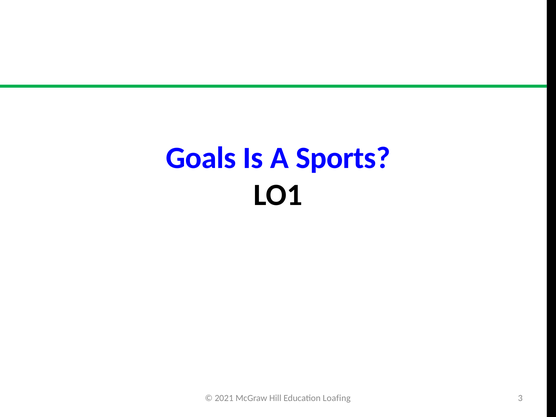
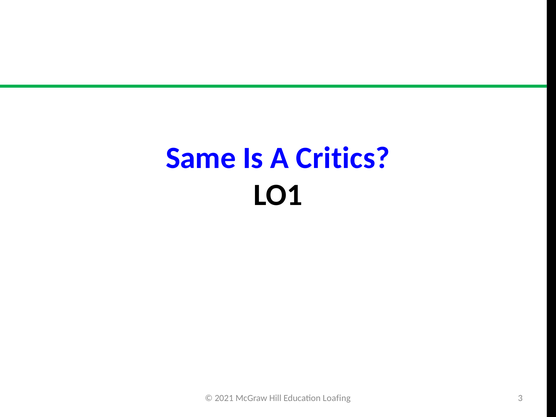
Goals: Goals -> Same (201, 158)
Sports: Sports -> Critics (343, 158)
